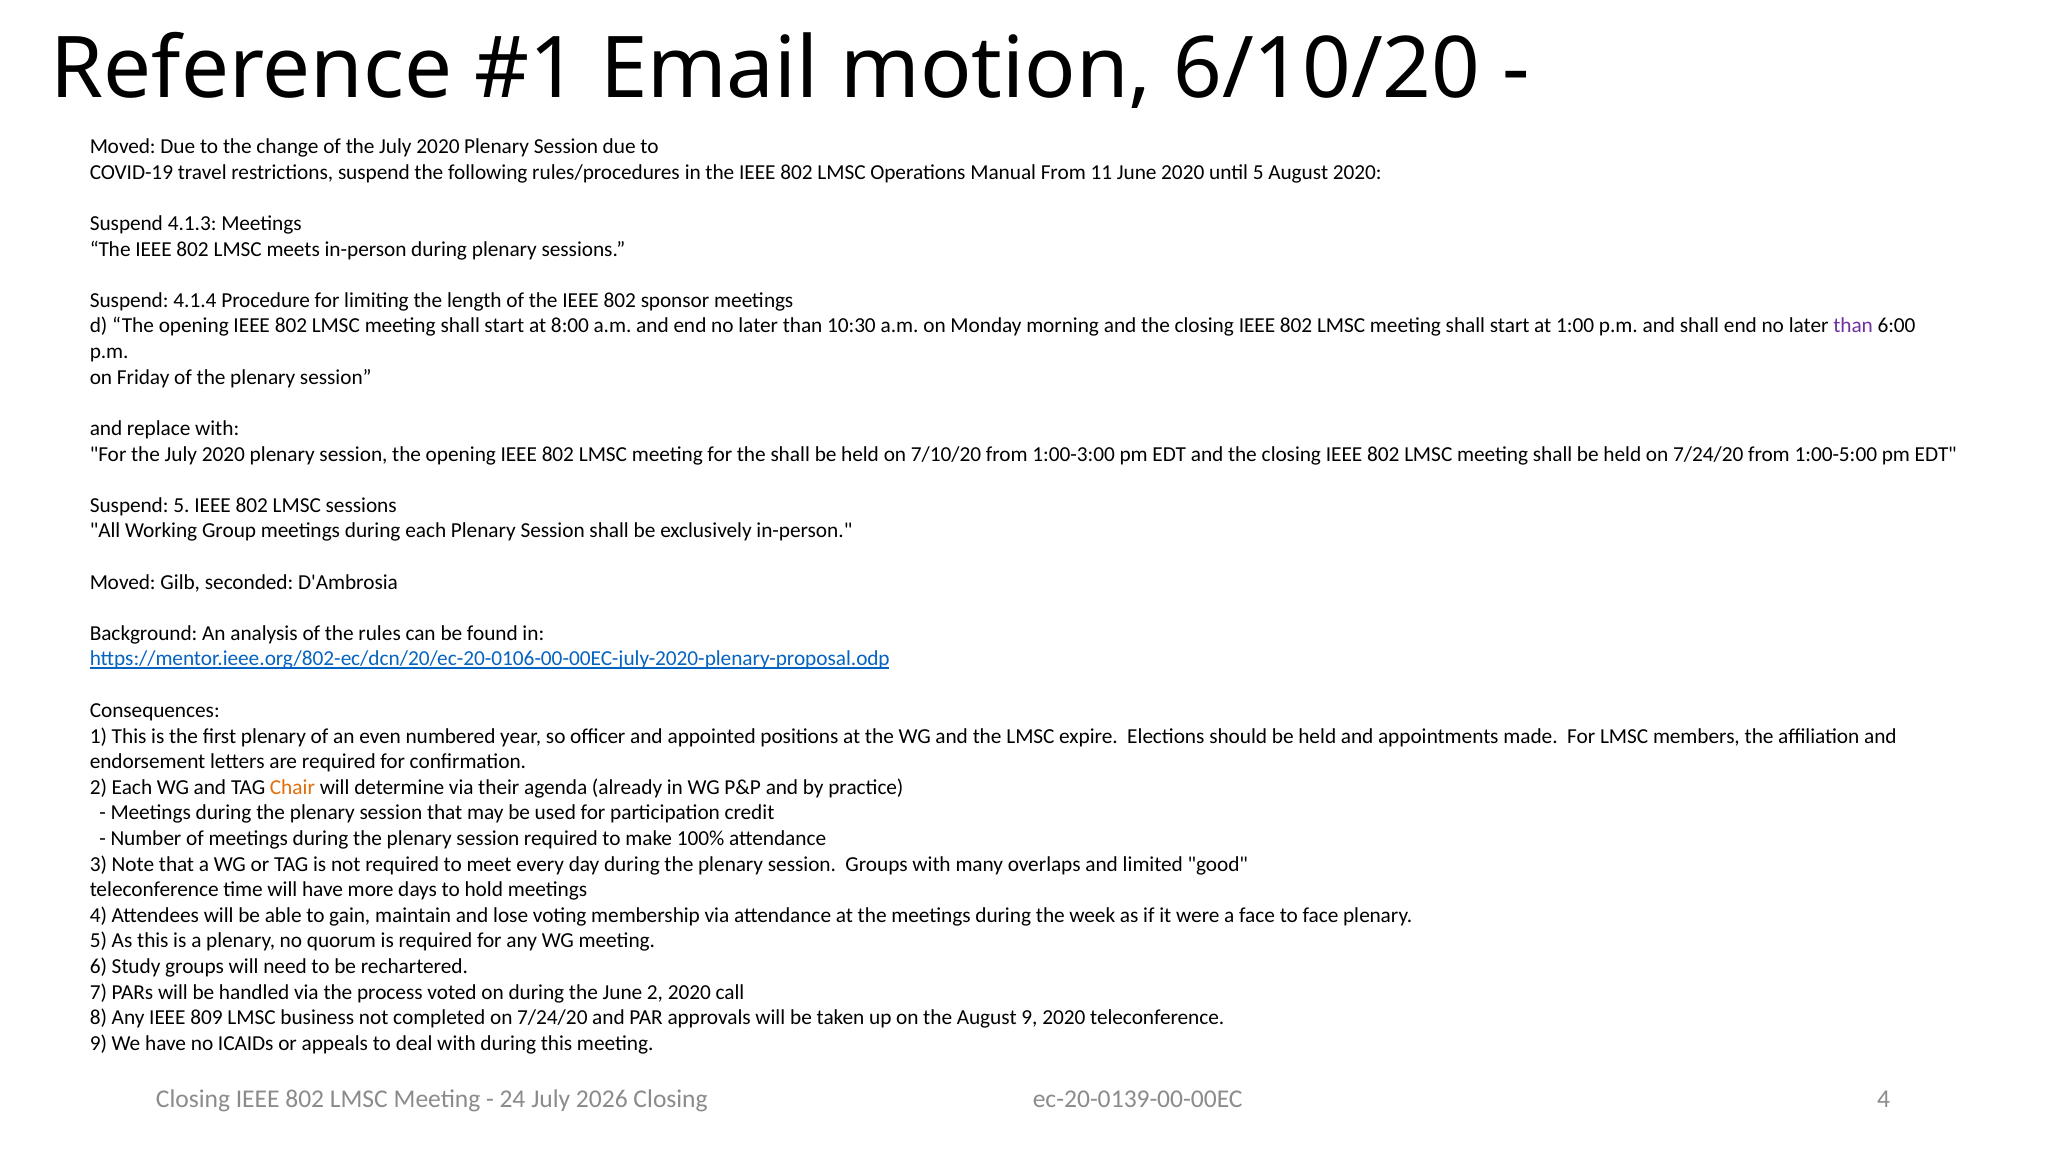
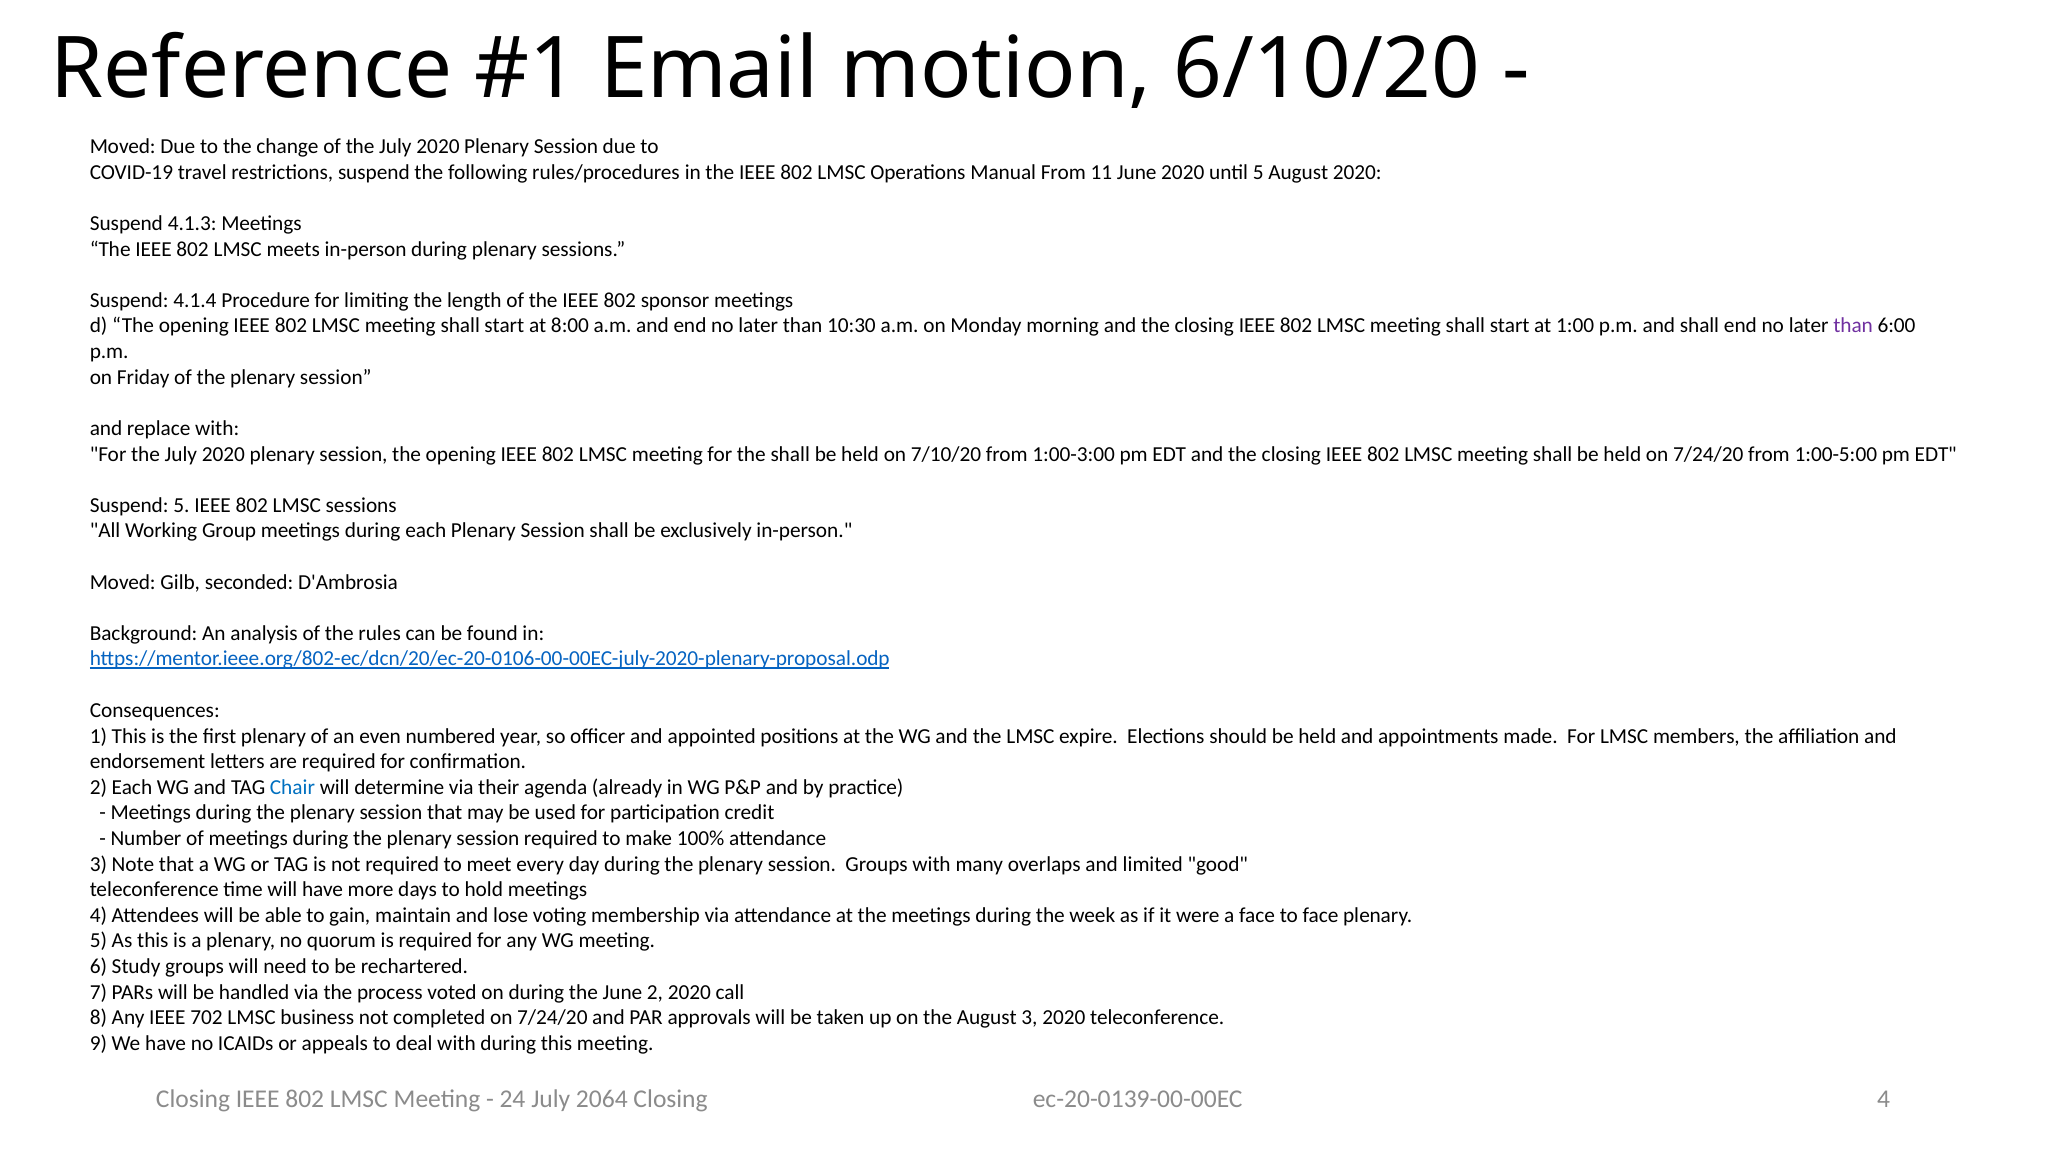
Chair colour: orange -> blue (292, 787)
809: 809 -> 702 (206, 1018)
August 9: 9 -> 3 (1029, 1018)
2026: 2026 -> 2064 (602, 1099)
